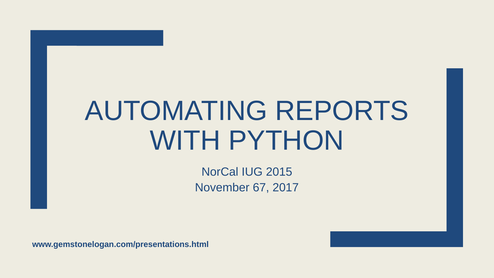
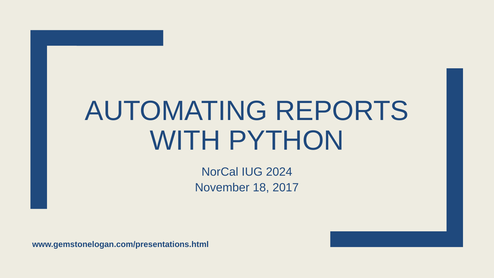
2015: 2015 -> 2024 (279, 172)
67: 67 -> 18 (261, 188)
